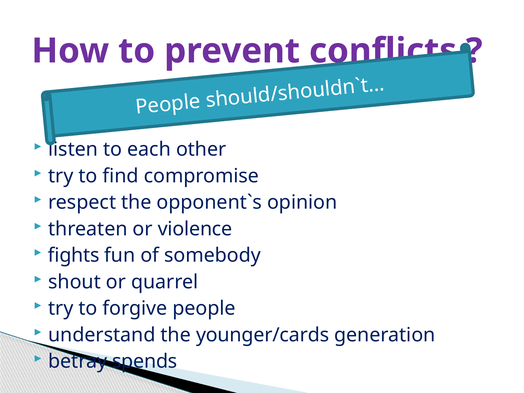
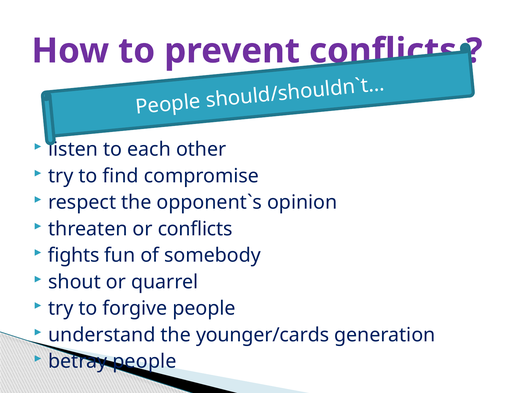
or violence: violence -> conflicts (195, 229)
betray spends: spends -> people (144, 361)
